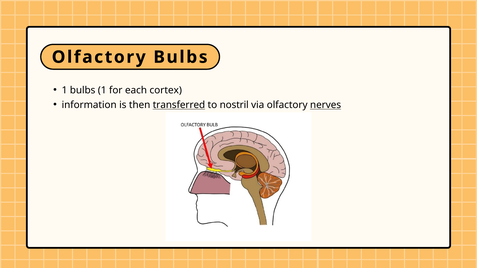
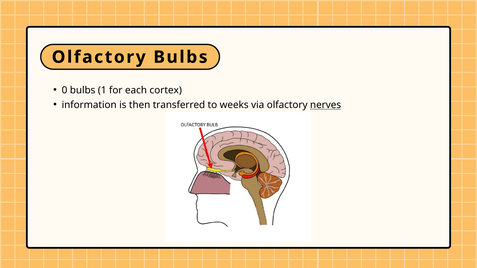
1: 1 -> 0 (65, 90)
transferred underline: present -> none (179, 105)
nostril: nostril -> weeks (234, 105)
